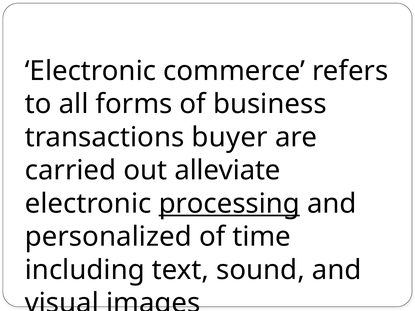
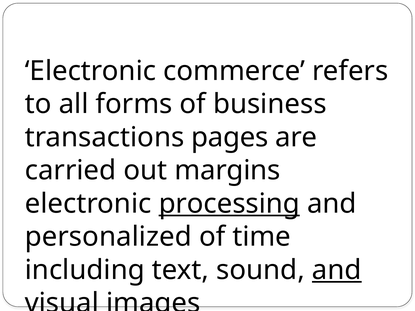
buyer: buyer -> pages (230, 137)
alleviate: alleviate -> margins (227, 171)
and underline: none -> present (337, 270)
